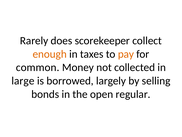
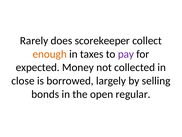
pay colour: orange -> purple (126, 54)
common: common -> expected (38, 67)
large: large -> close (23, 81)
